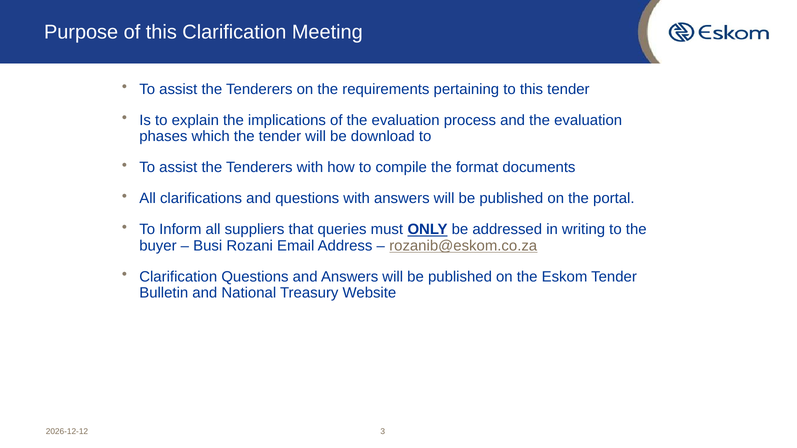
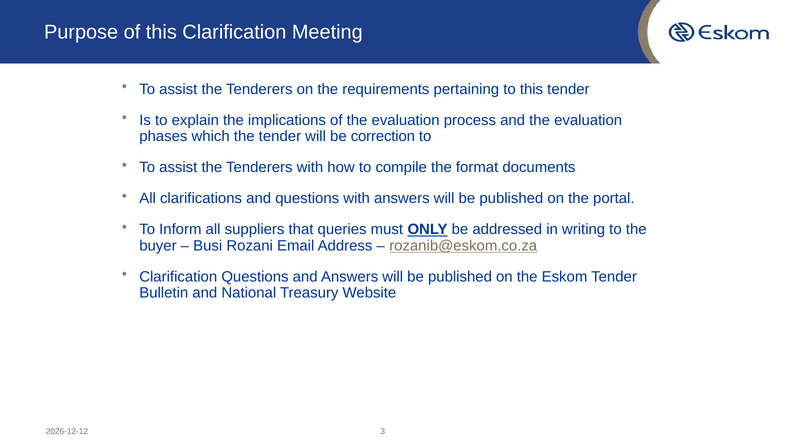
download: download -> correction (383, 136)
